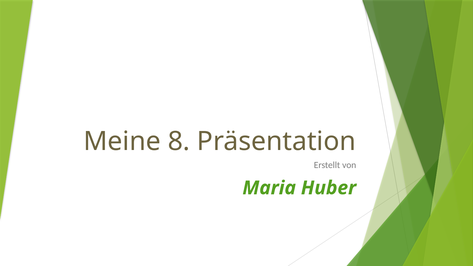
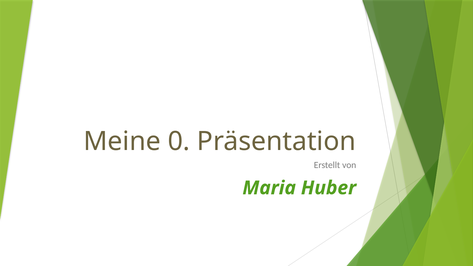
8: 8 -> 0 (179, 141)
